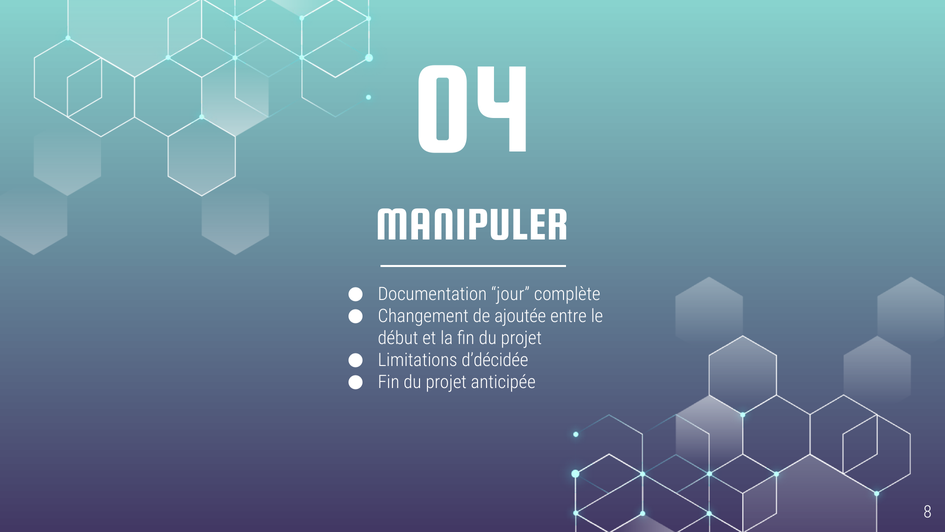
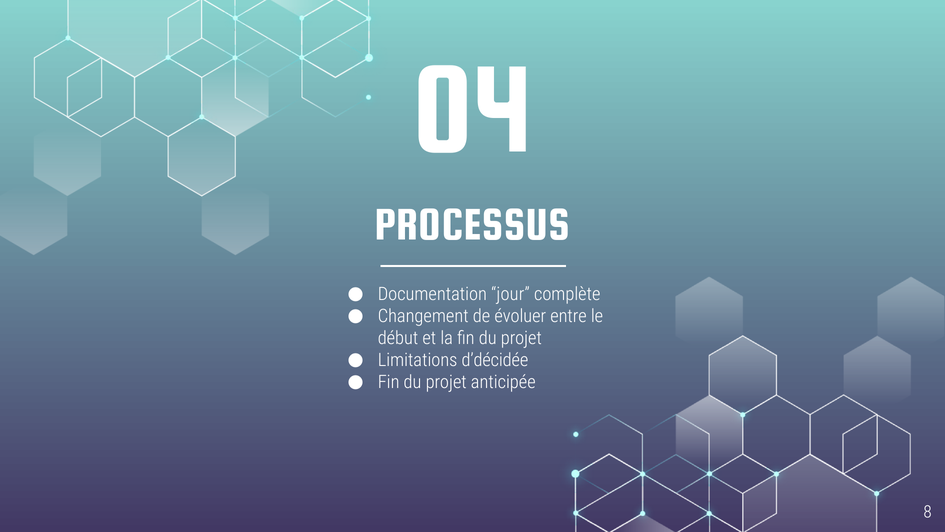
MANIPULER: MANIPULER -> PROCESSUS (472, 224)
ajoutée: ajoutée -> évoluer (520, 316)
